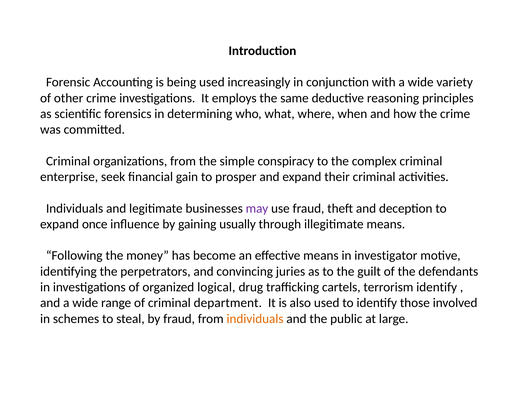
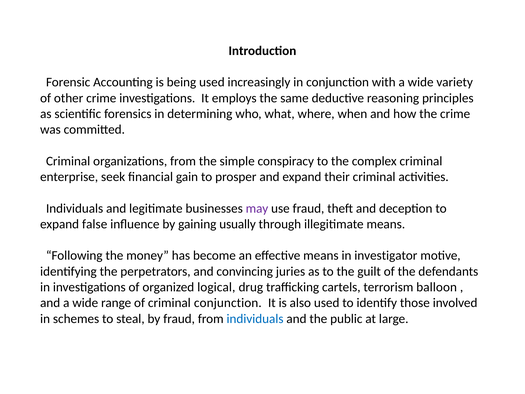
once: once -> false (95, 224)
terrorism identify: identify -> balloon (437, 287)
criminal department: department -> conjunction (228, 303)
individuals colour: orange -> blue (255, 318)
